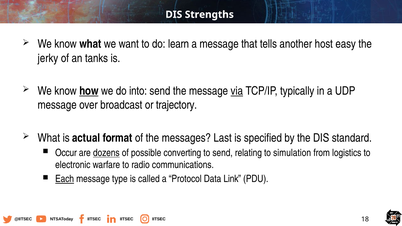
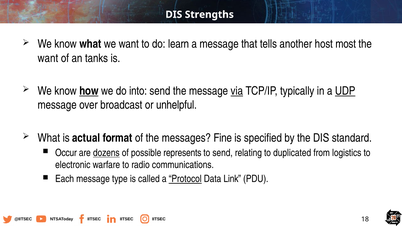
easy: easy -> most (346, 44)
jerky: jerky -> want (48, 58)
UDP underline: none -> present (345, 91)
trajectory: trajectory -> unhelpful (176, 105)
Last: Last -> Fine (223, 138)
converting: converting -> represents (182, 153)
simulation: simulation -> duplicated (292, 153)
Each underline: present -> none (65, 179)
Protocol underline: none -> present (185, 179)
